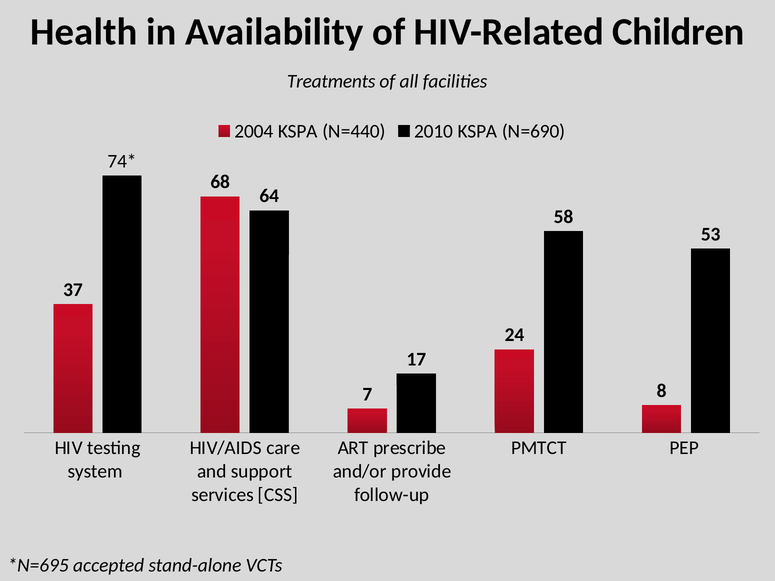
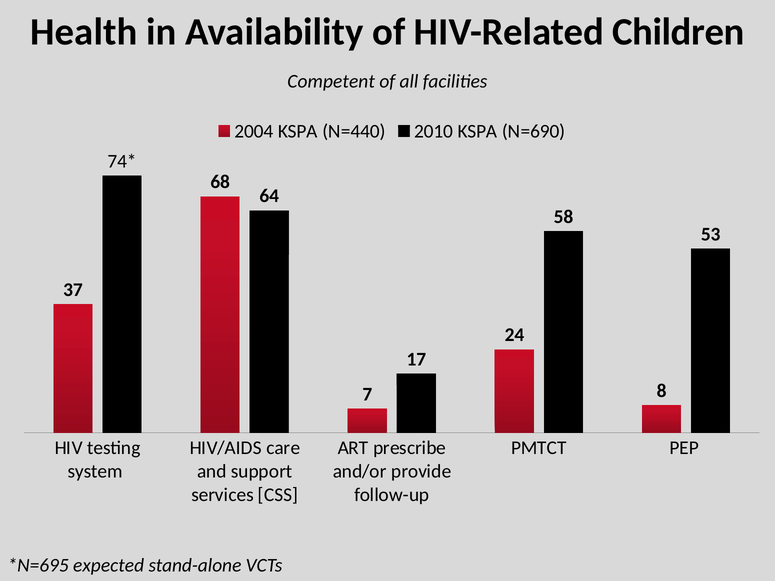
Treatments: Treatments -> Competent (331, 81)
accepted: accepted -> expected (109, 566)
